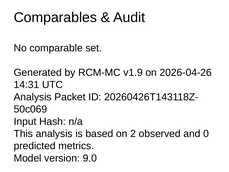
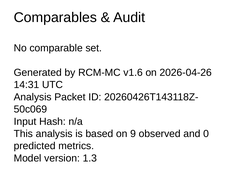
v1.9: v1.9 -> v1.6 (133, 72)
2: 2 -> 9 (133, 134)
9.0: 9.0 -> 1.3 (90, 158)
